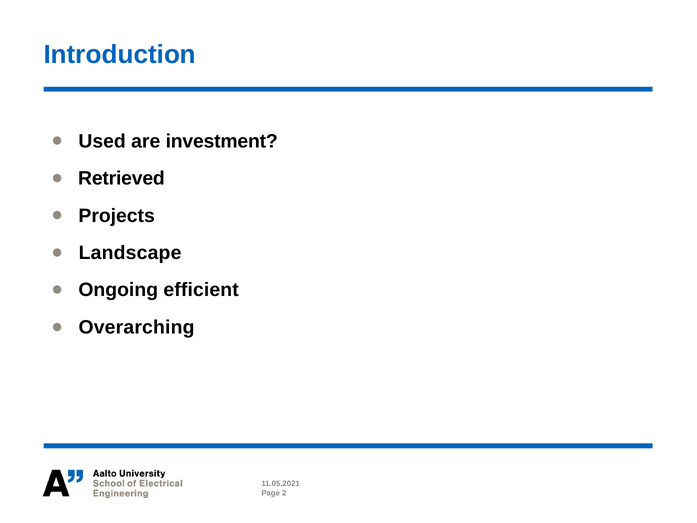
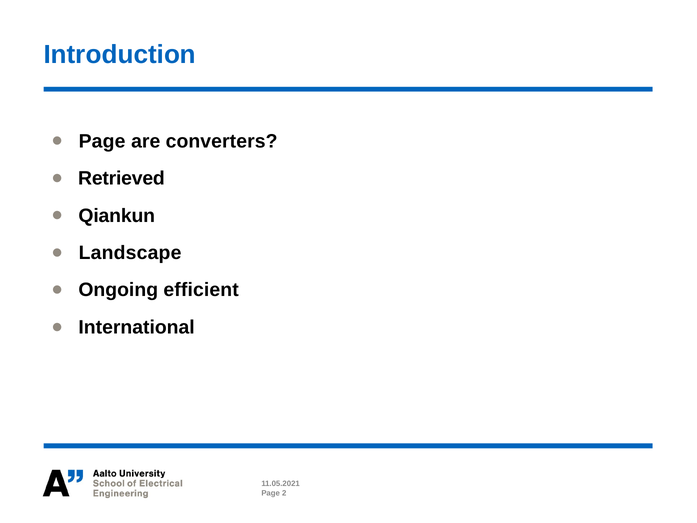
Used: Used -> Page (102, 141)
investment: investment -> converters (222, 141)
Projects: Projects -> Qiankun (117, 216)
Overarching: Overarching -> International (137, 327)
